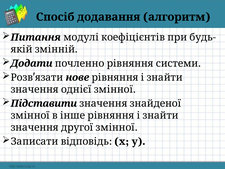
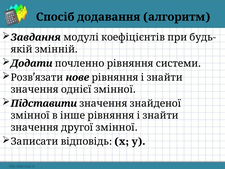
Питання: Питання -> Завдання (36, 37)
